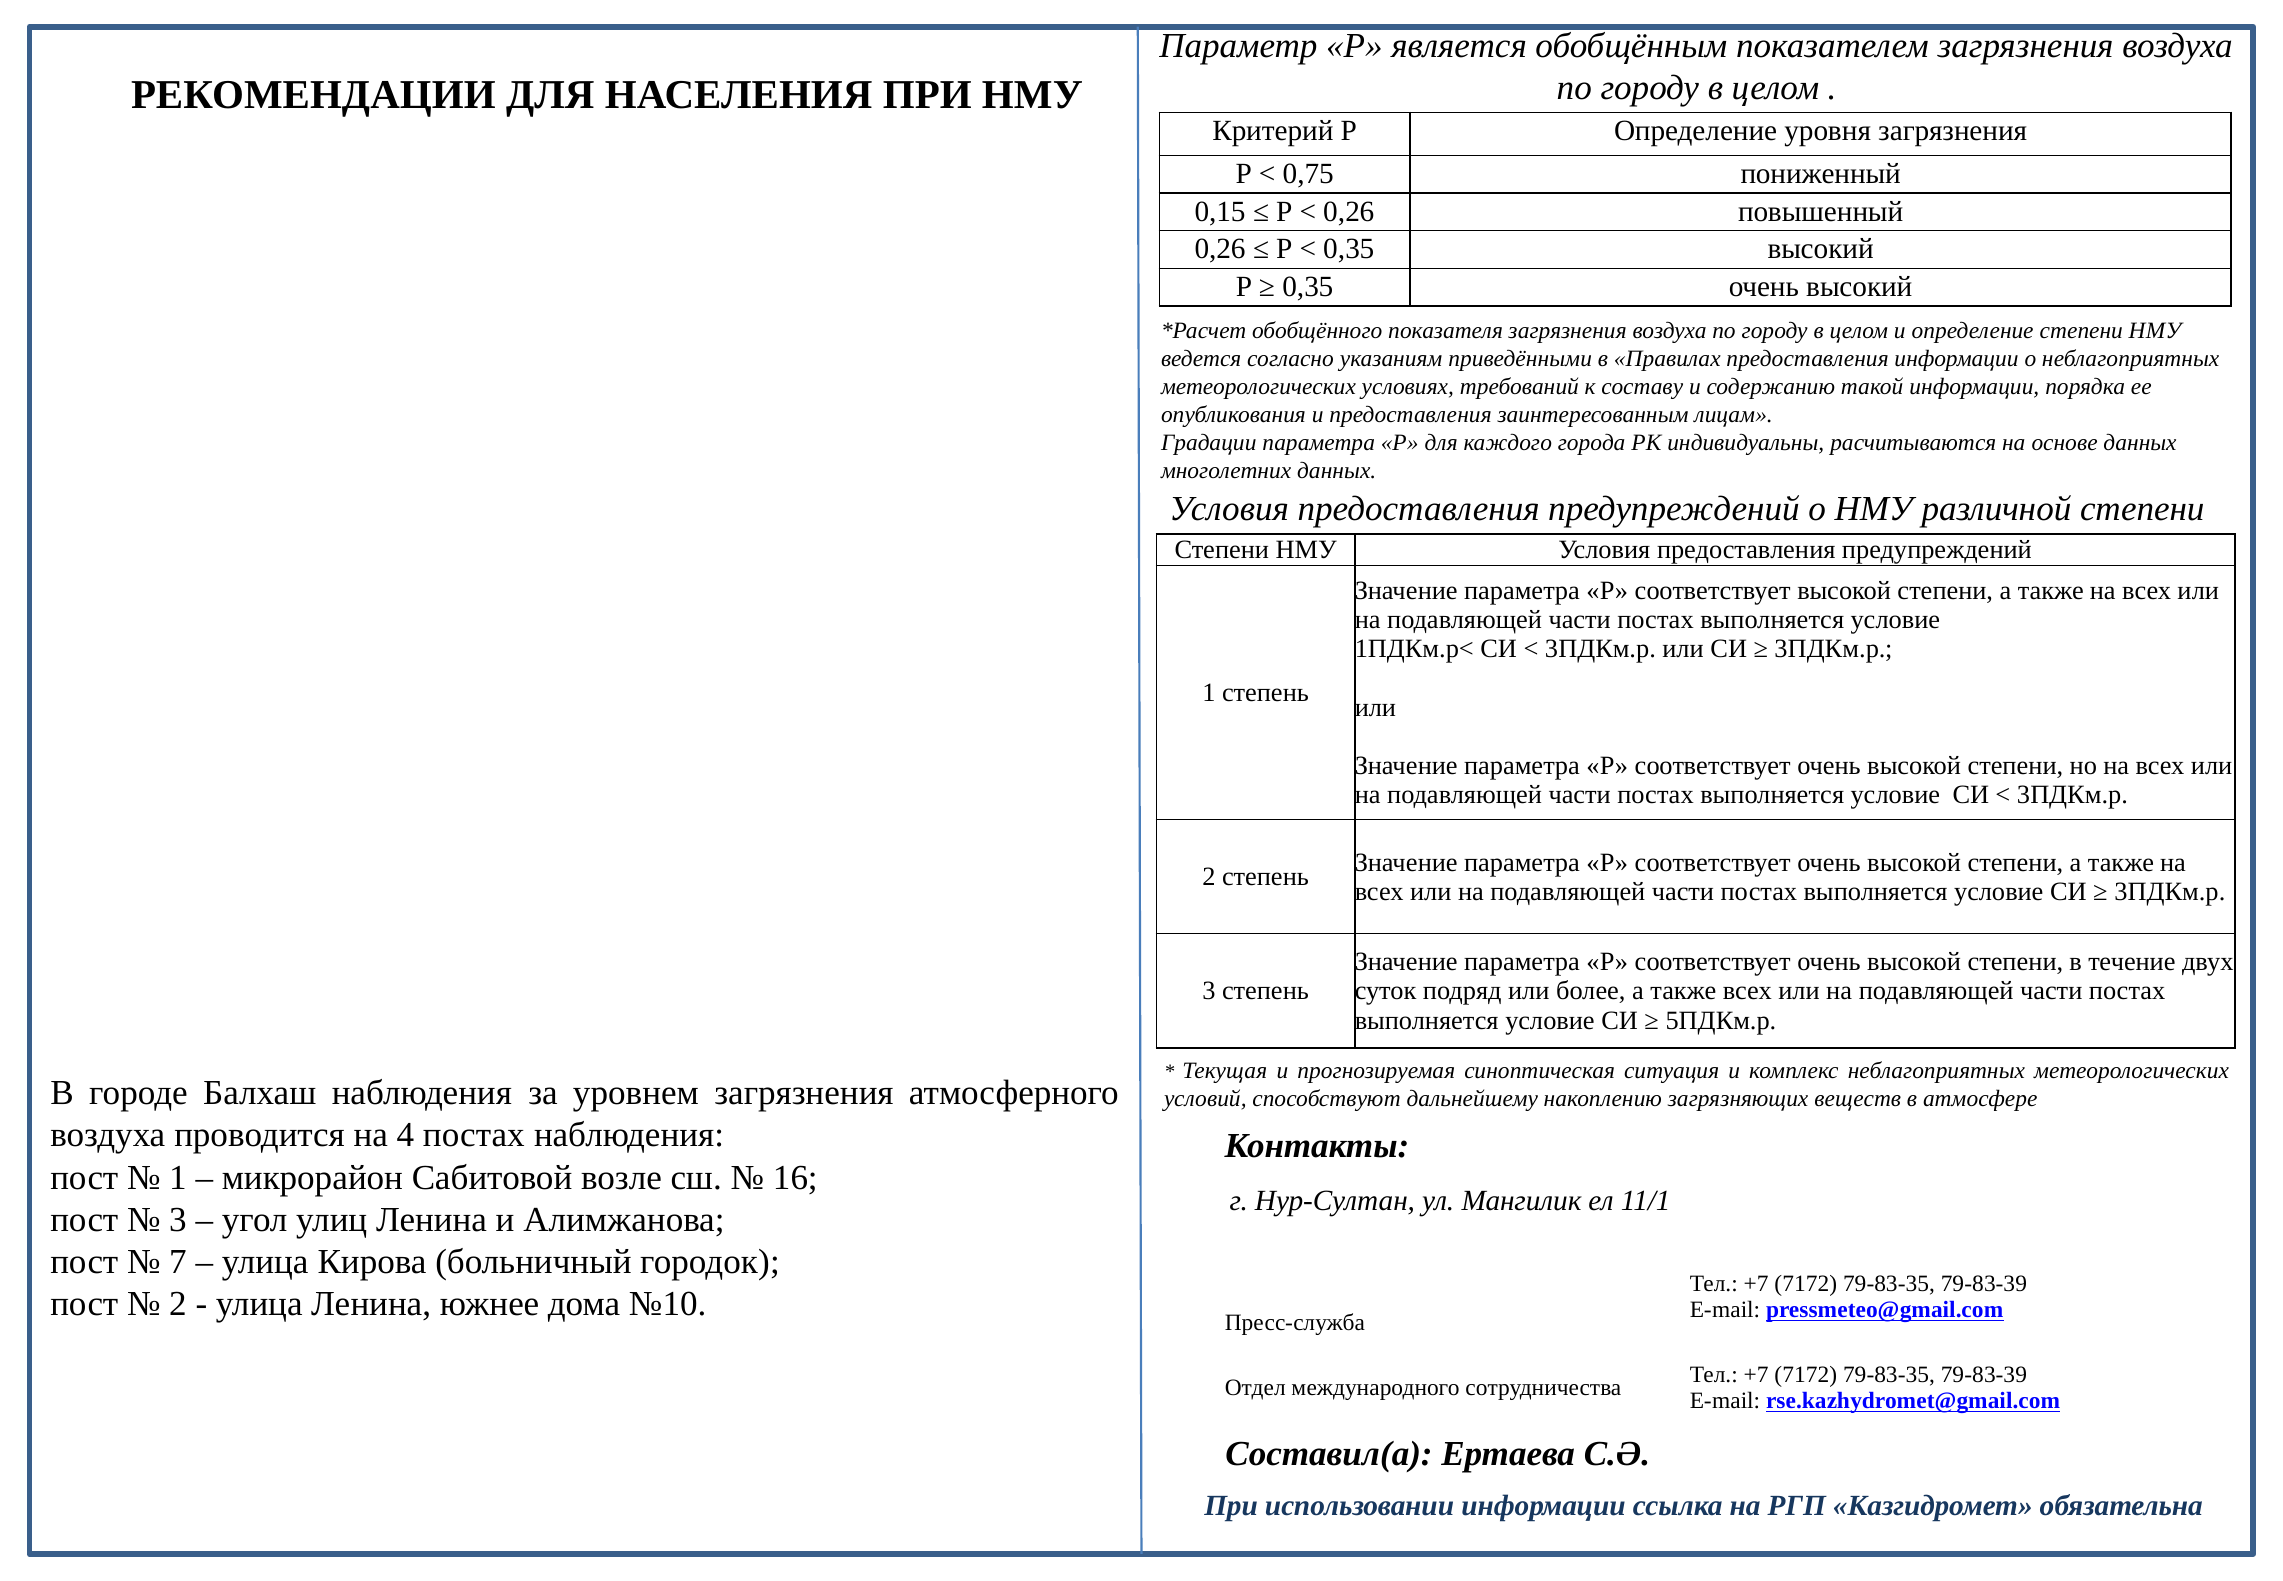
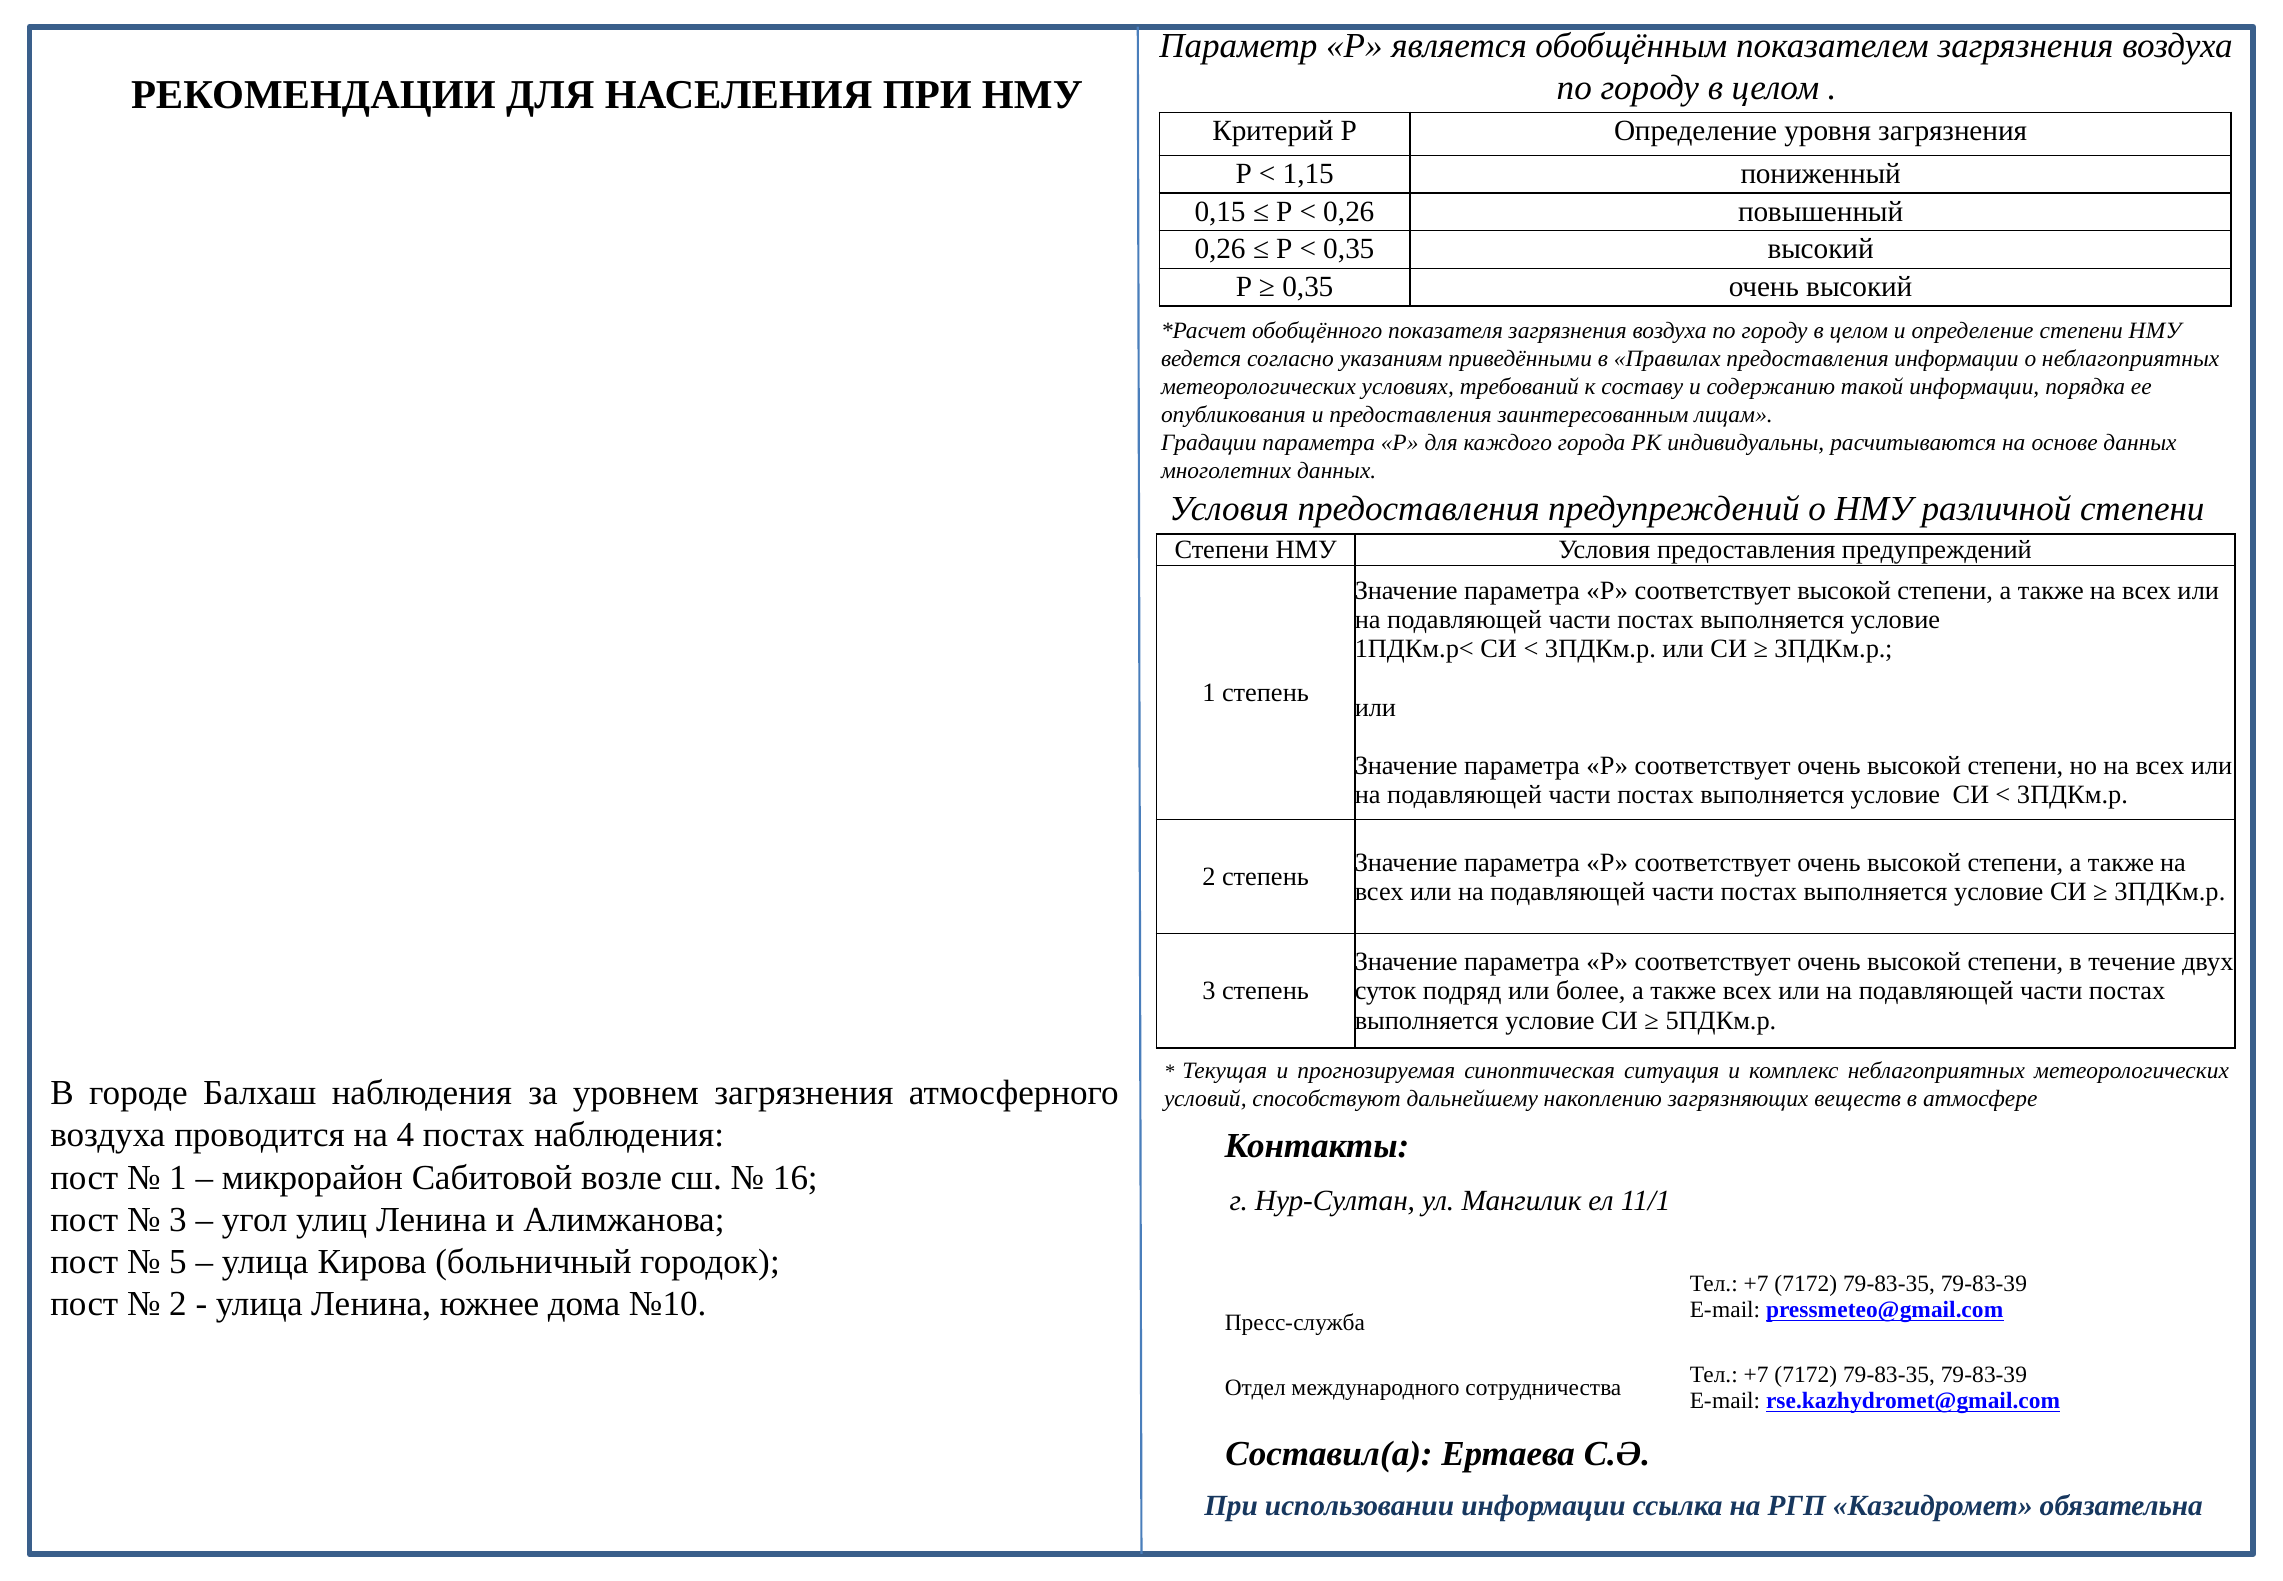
0,75: 0,75 -> 1,15 (1308, 174)
7: 7 -> 5 (178, 1261)
